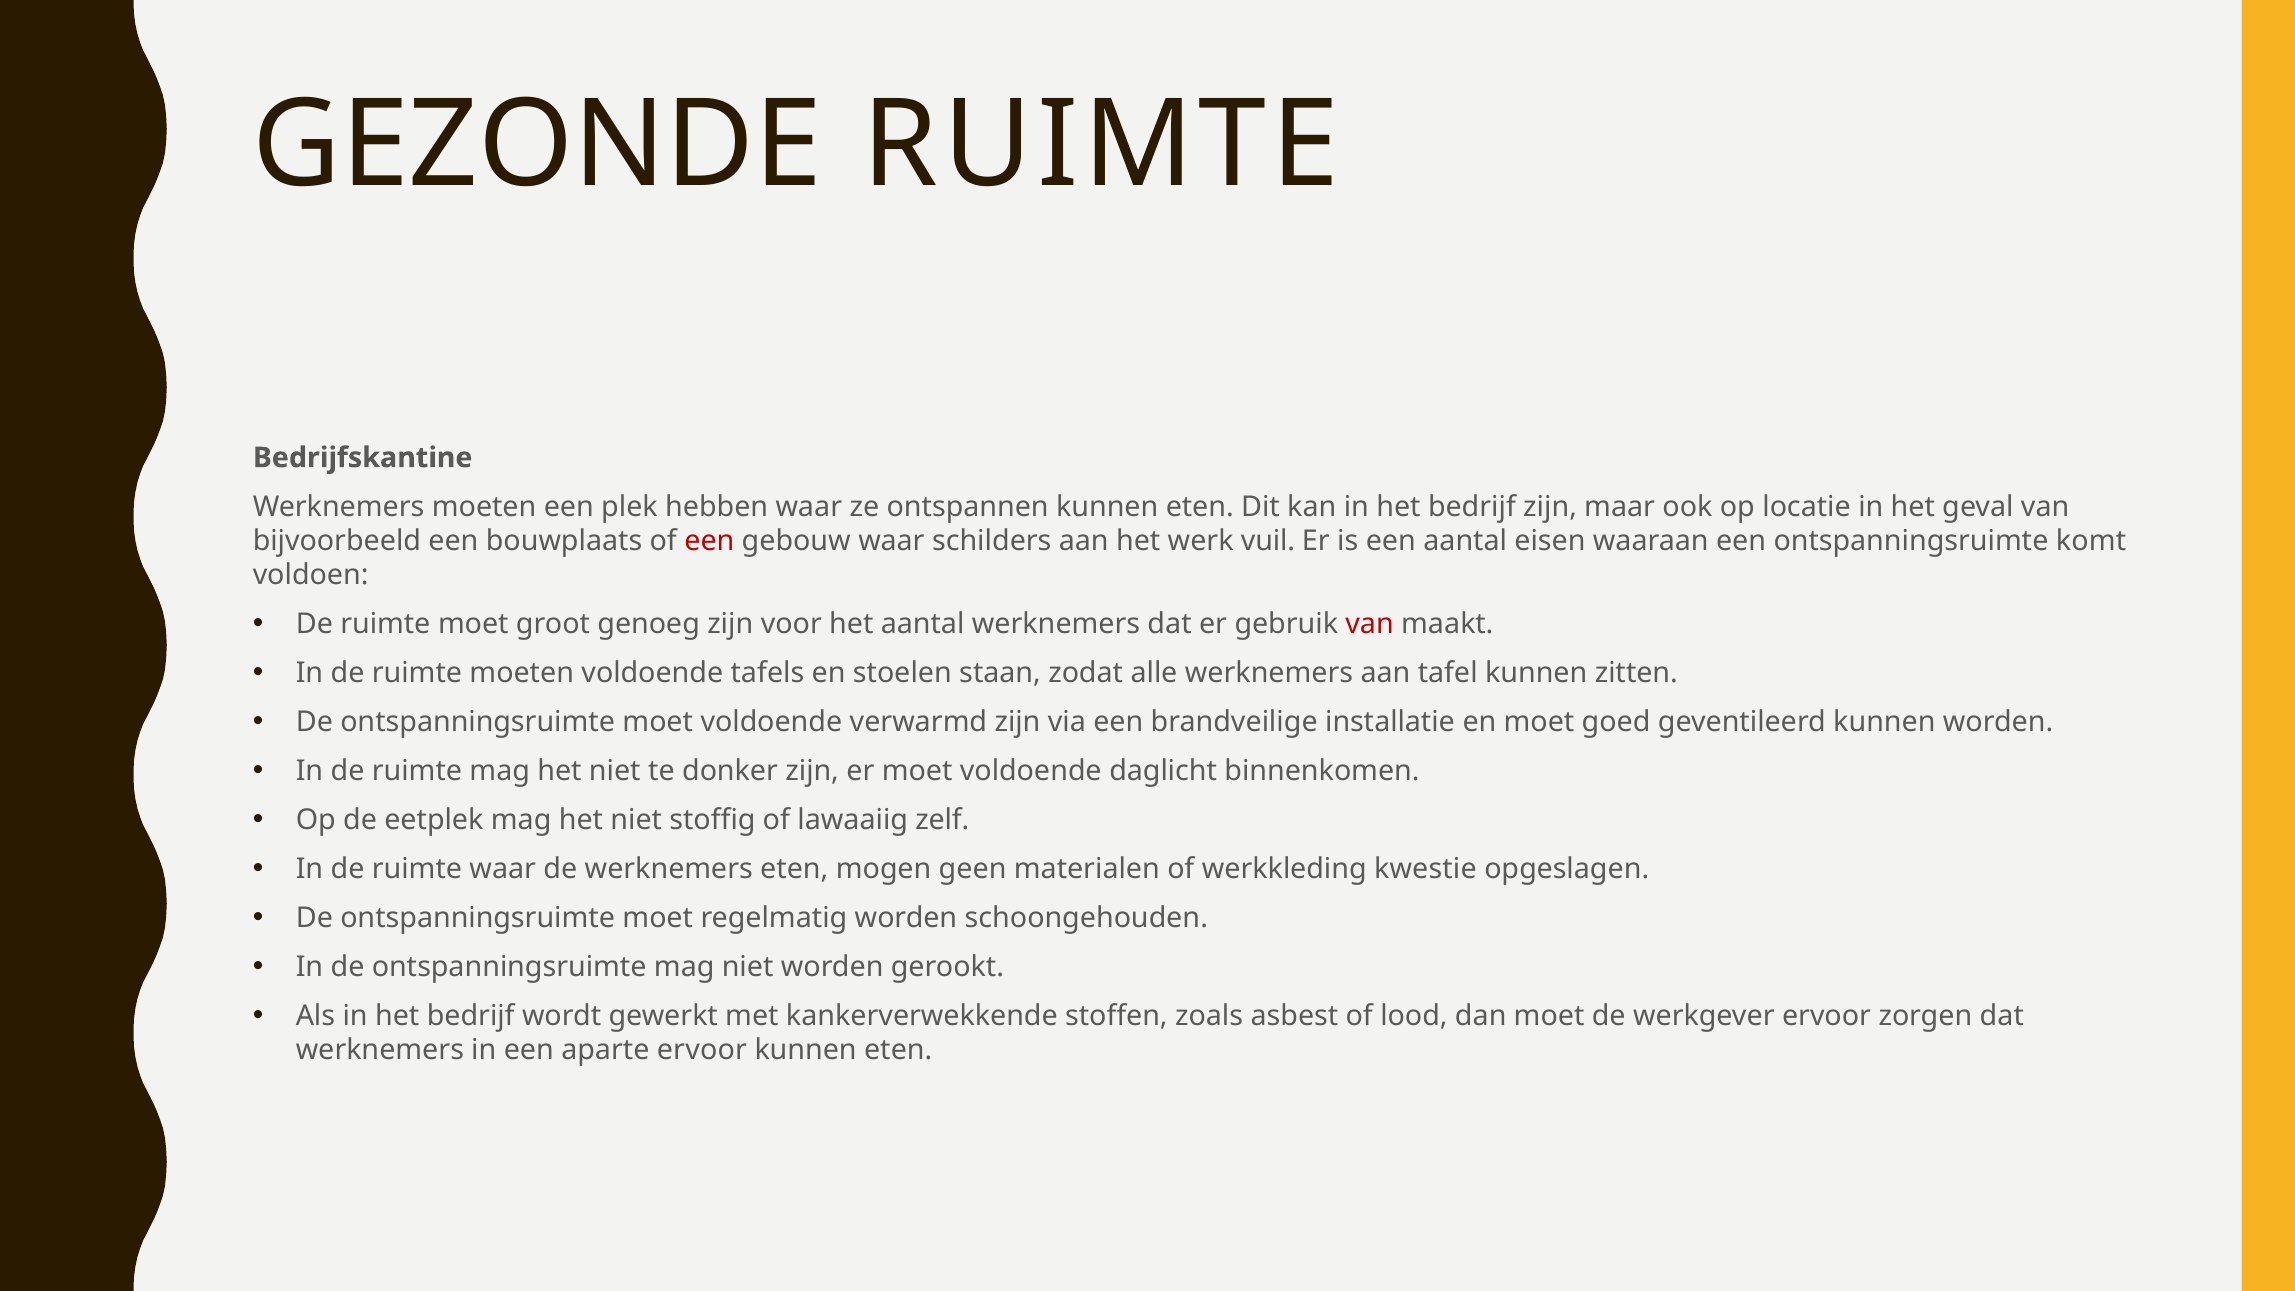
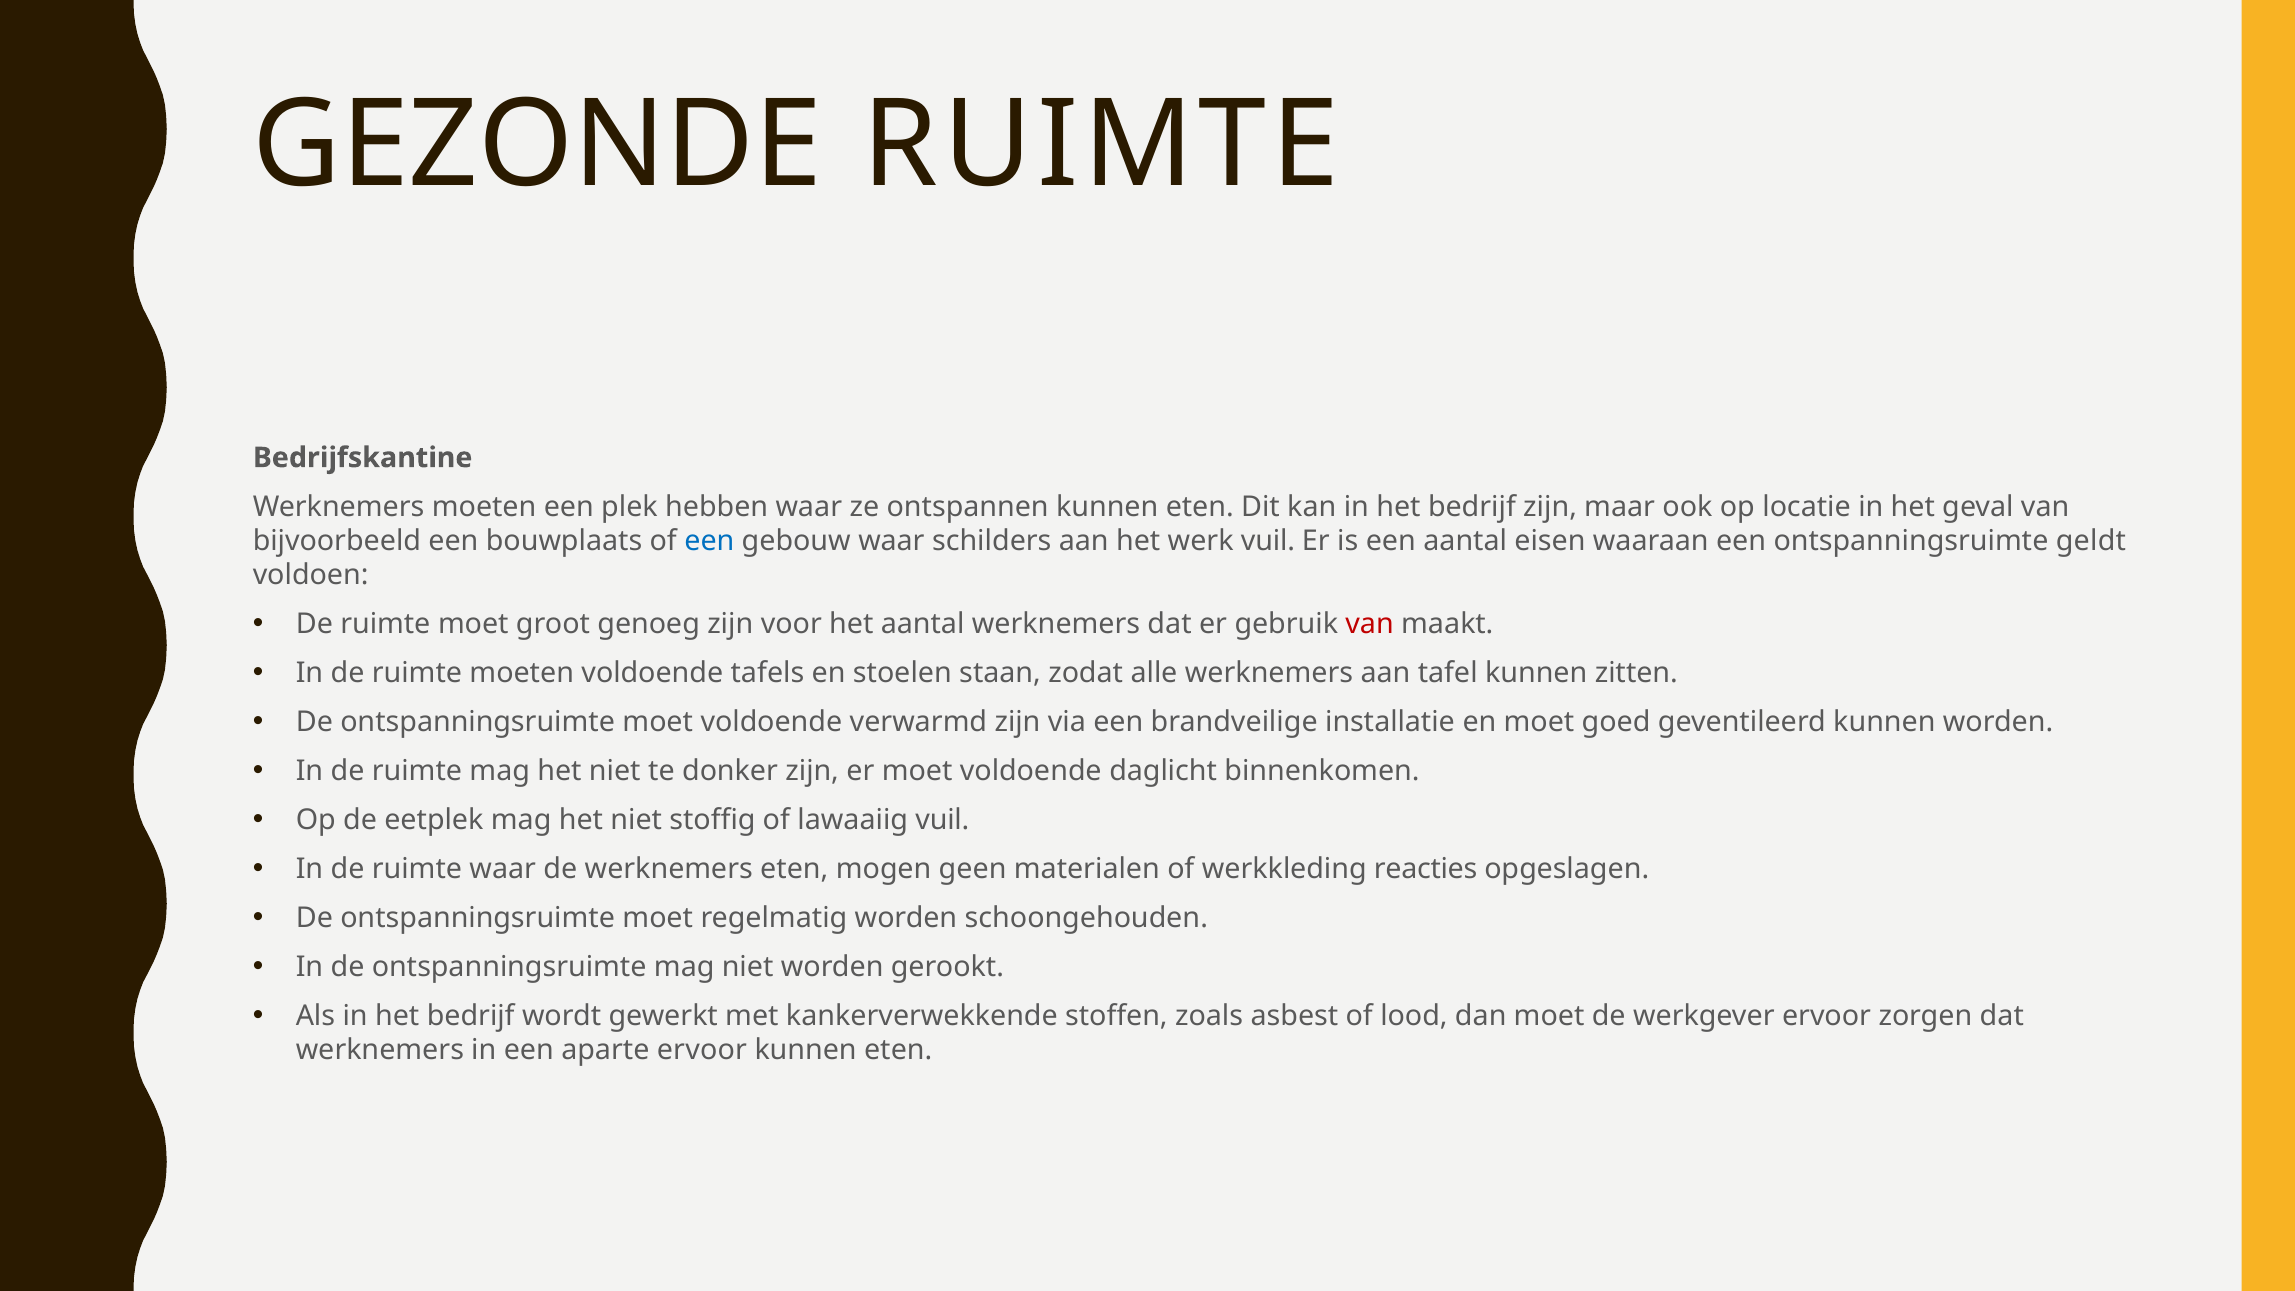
een colour: red -> blue (709, 541)
komt: komt -> geldt (2091, 541)
lawaaiig zelf: zelf -> vuil (942, 820)
kwestie: kwestie -> reacties (1426, 869)
